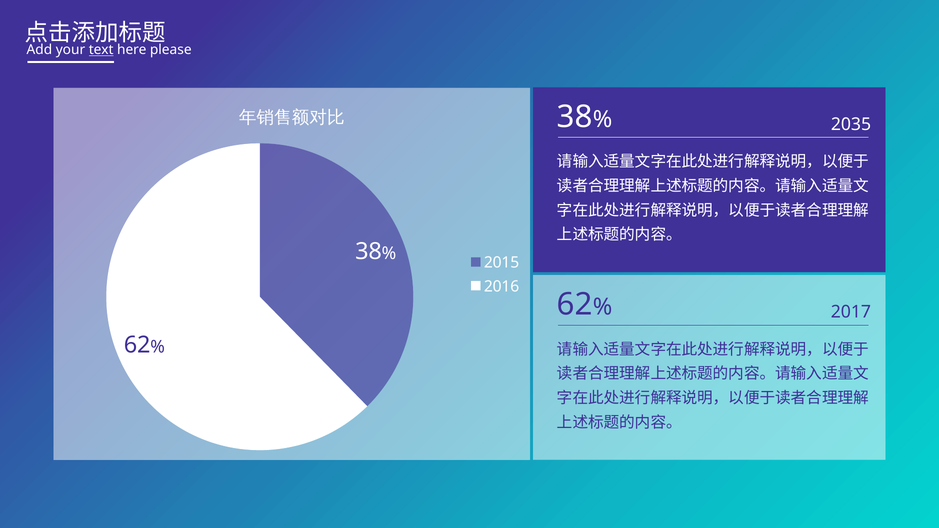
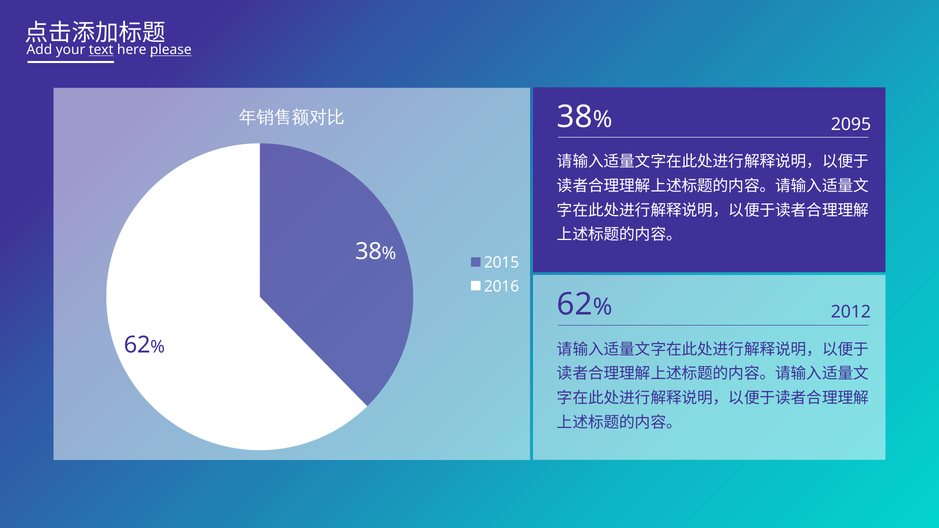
please underline: none -> present (171, 50)
2035: 2035 -> 2095 (851, 124)
2017: 2017 -> 2012 (851, 312)
